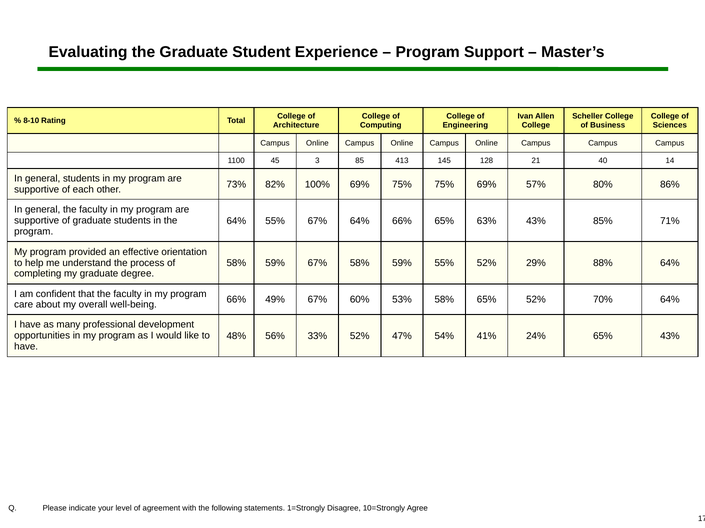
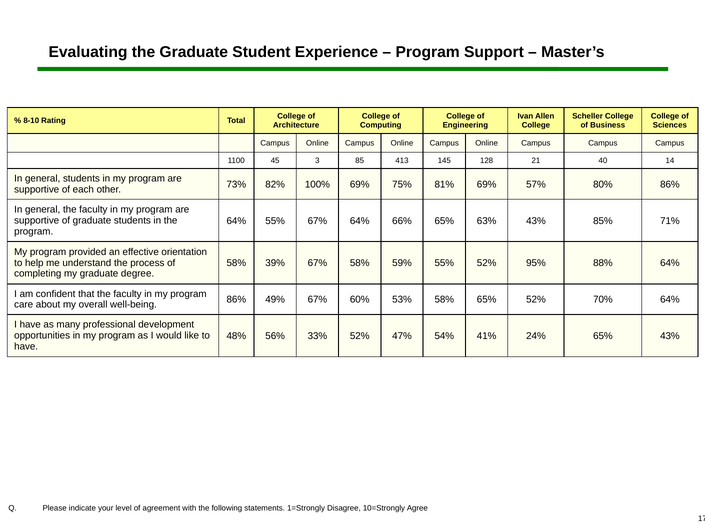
75% 75%: 75% -> 81% (444, 185)
59%: 59% -> 39% (275, 264)
29%: 29% -> 95% (536, 264)
66%: 66% -> 86% (236, 300)
